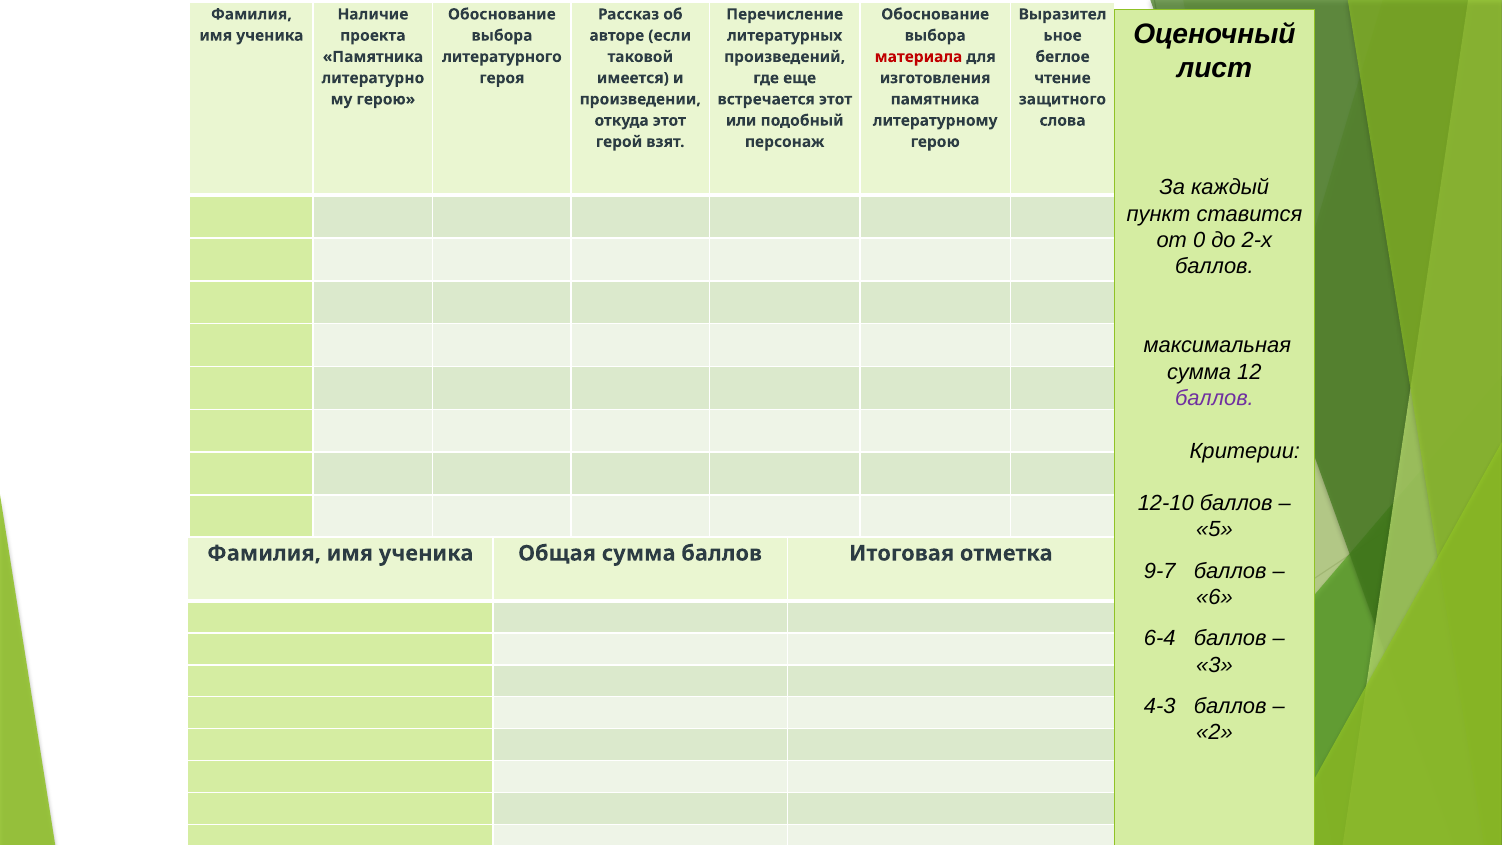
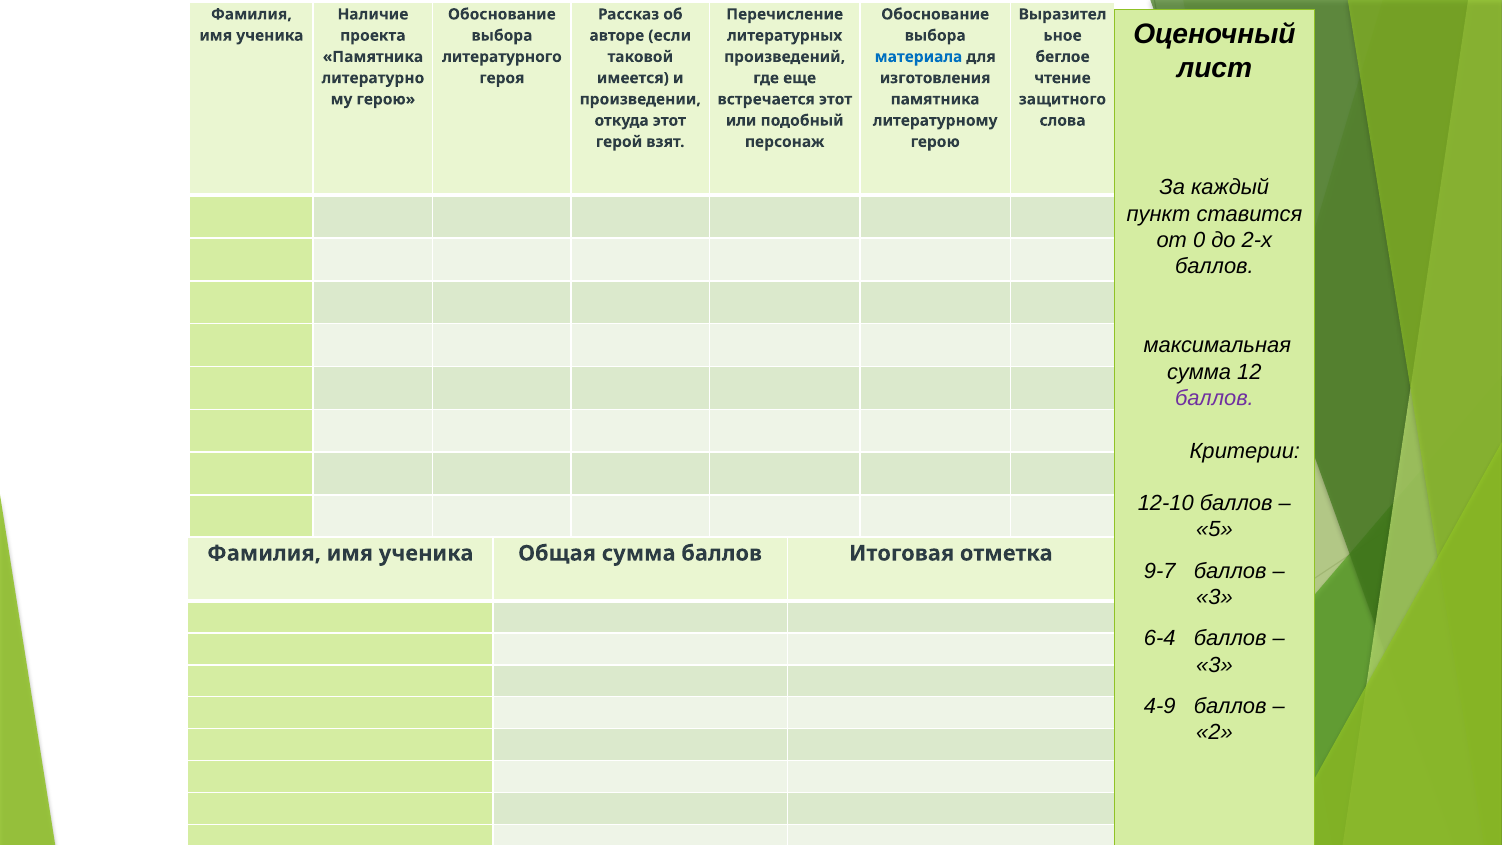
материала colour: red -> blue (918, 57)
6: 6 -> 3 (1214, 597)
4-3: 4-3 -> 4-9 (1160, 706)
